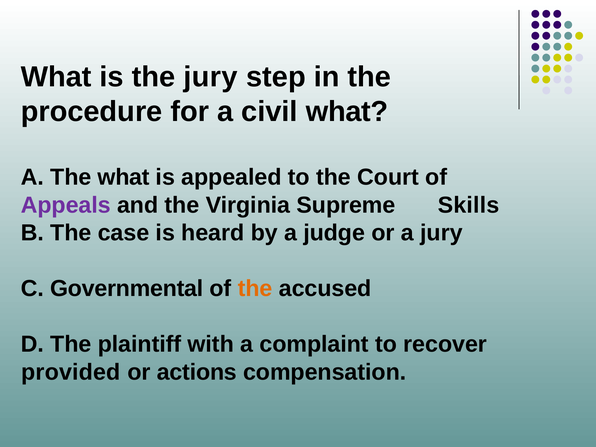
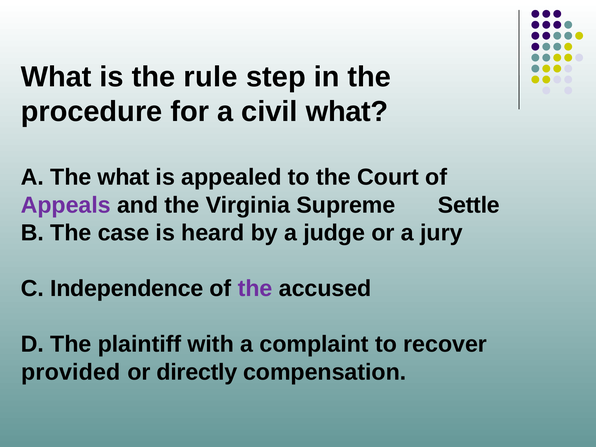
the jury: jury -> rule (211, 77)
Skills: Skills -> Settle (469, 205)
Governmental: Governmental -> Independence (127, 289)
the colour: orange -> purple (255, 289)
actions: actions -> directly (197, 372)
